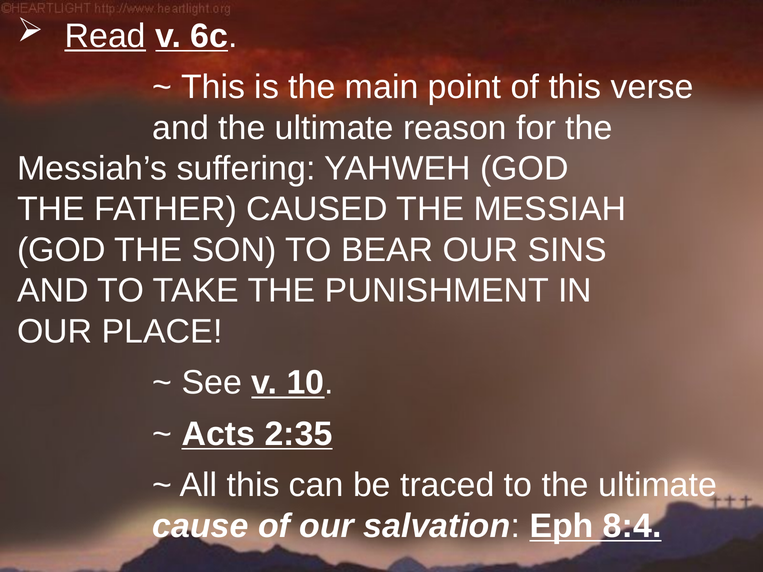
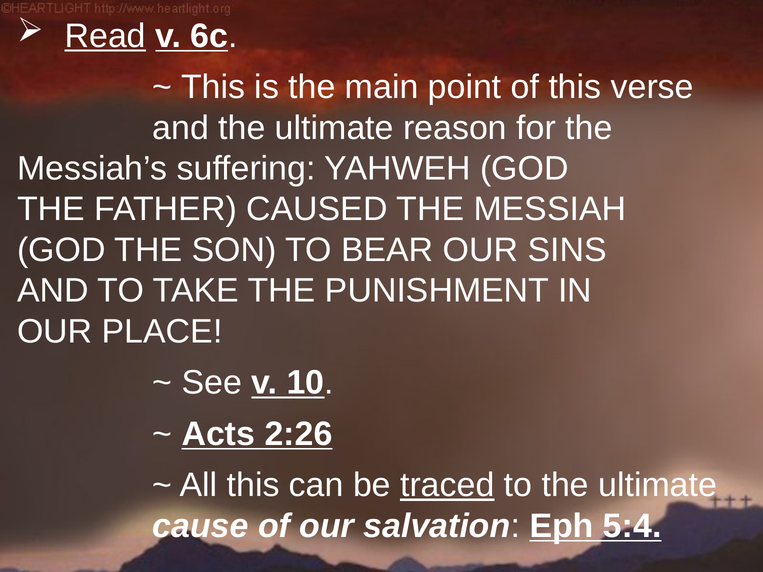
2:35: 2:35 -> 2:26 (298, 434)
traced underline: none -> present (447, 485)
8:4: 8:4 -> 5:4 (632, 526)
